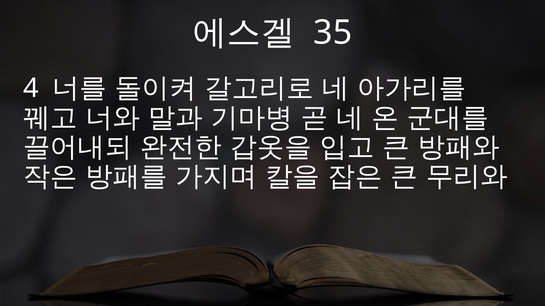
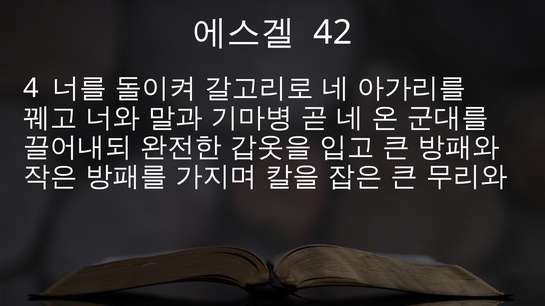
35: 35 -> 42 (333, 33)
